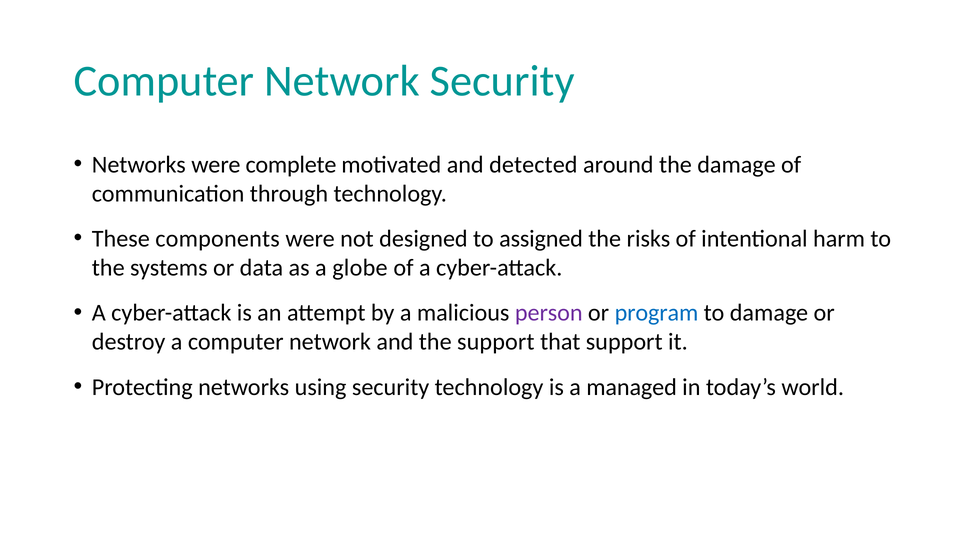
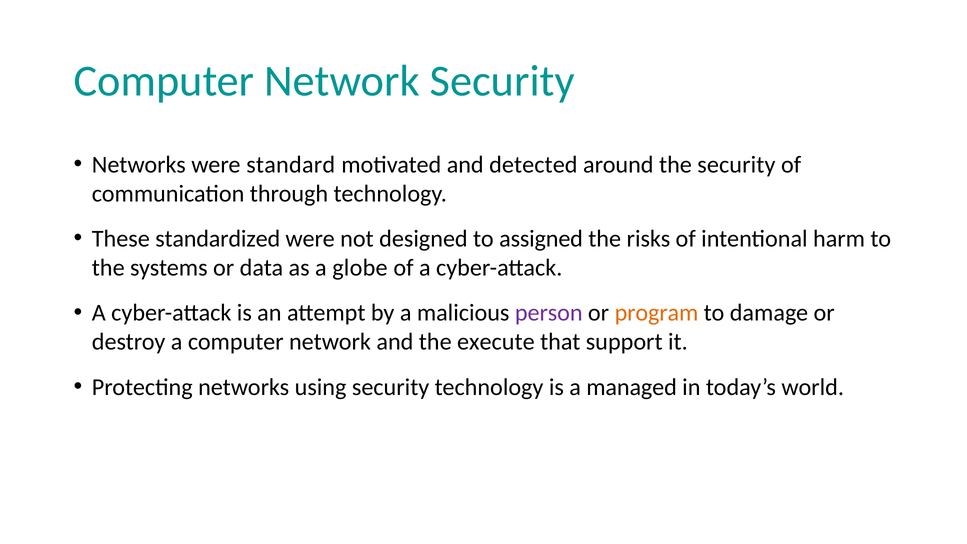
complete: complete -> standard (291, 165)
the damage: damage -> security (736, 165)
components: components -> standardized (218, 239)
program colour: blue -> orange (657, 313)
the support: support -> execute (496, 342)
